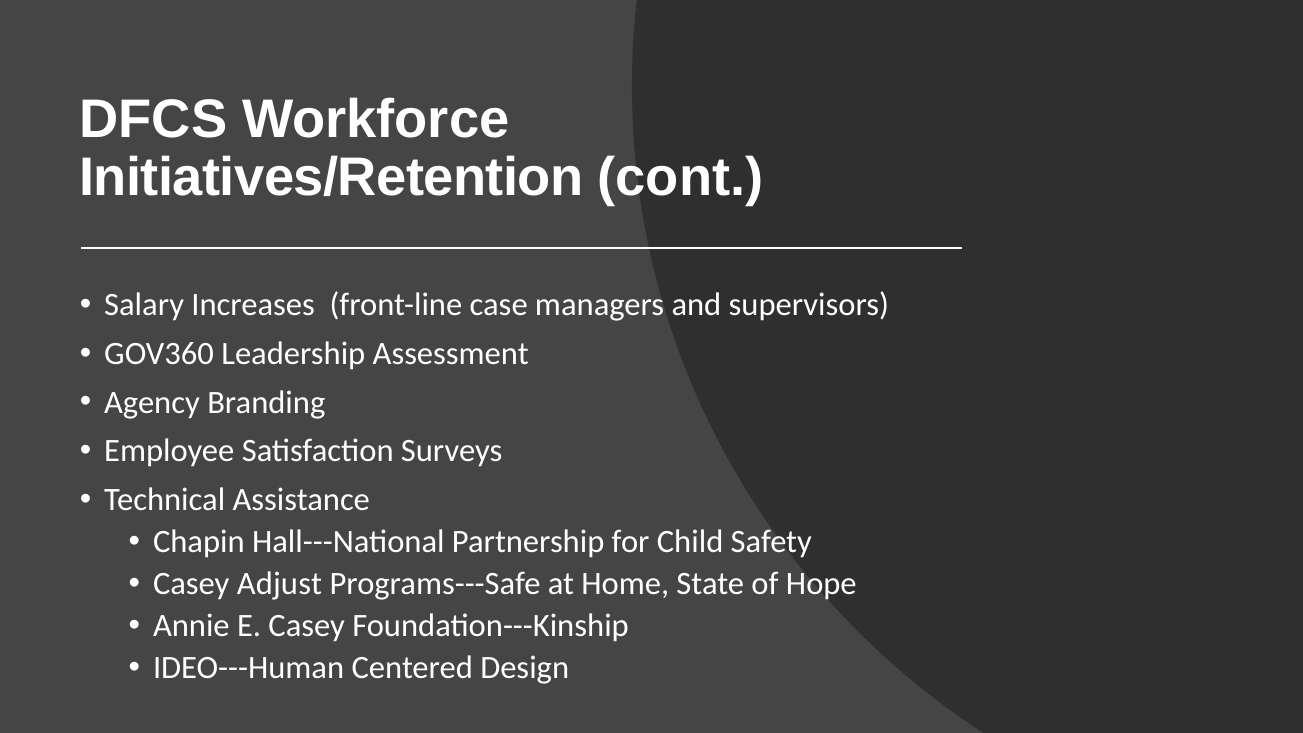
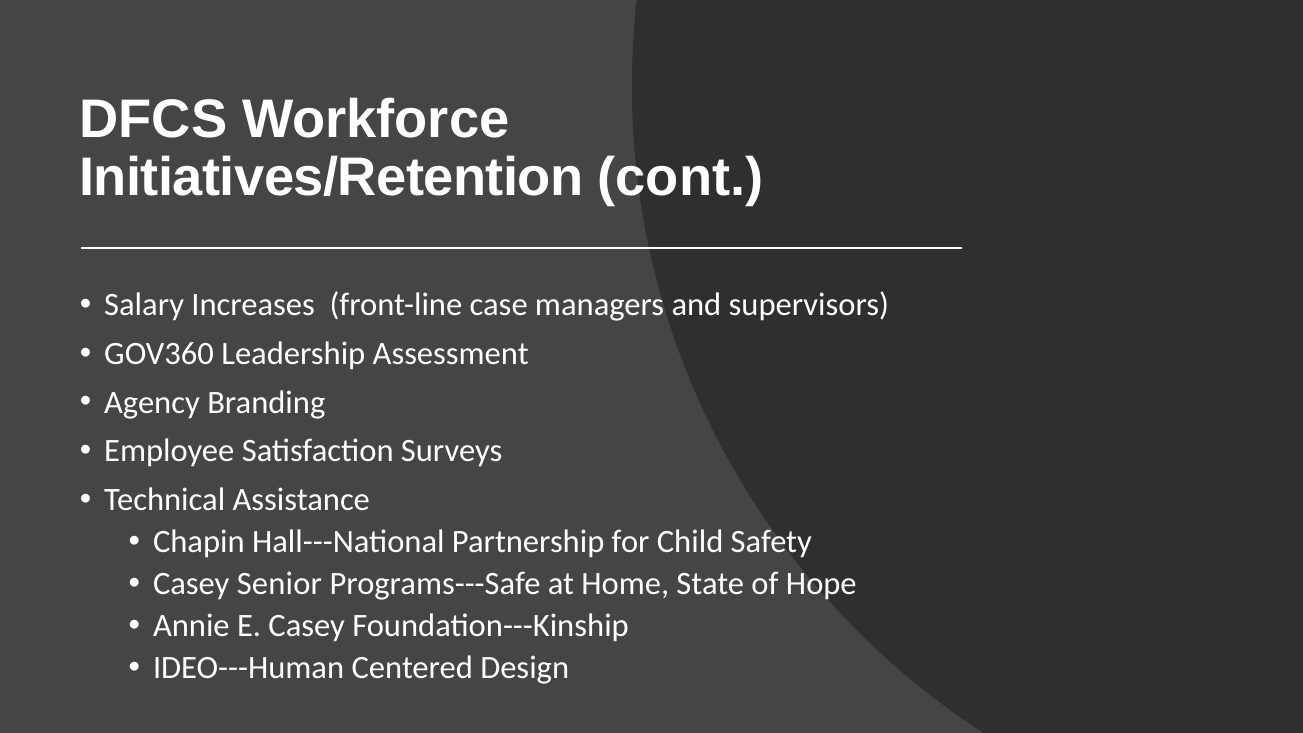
Adjust: Adjust -> Senior (279, 584)
